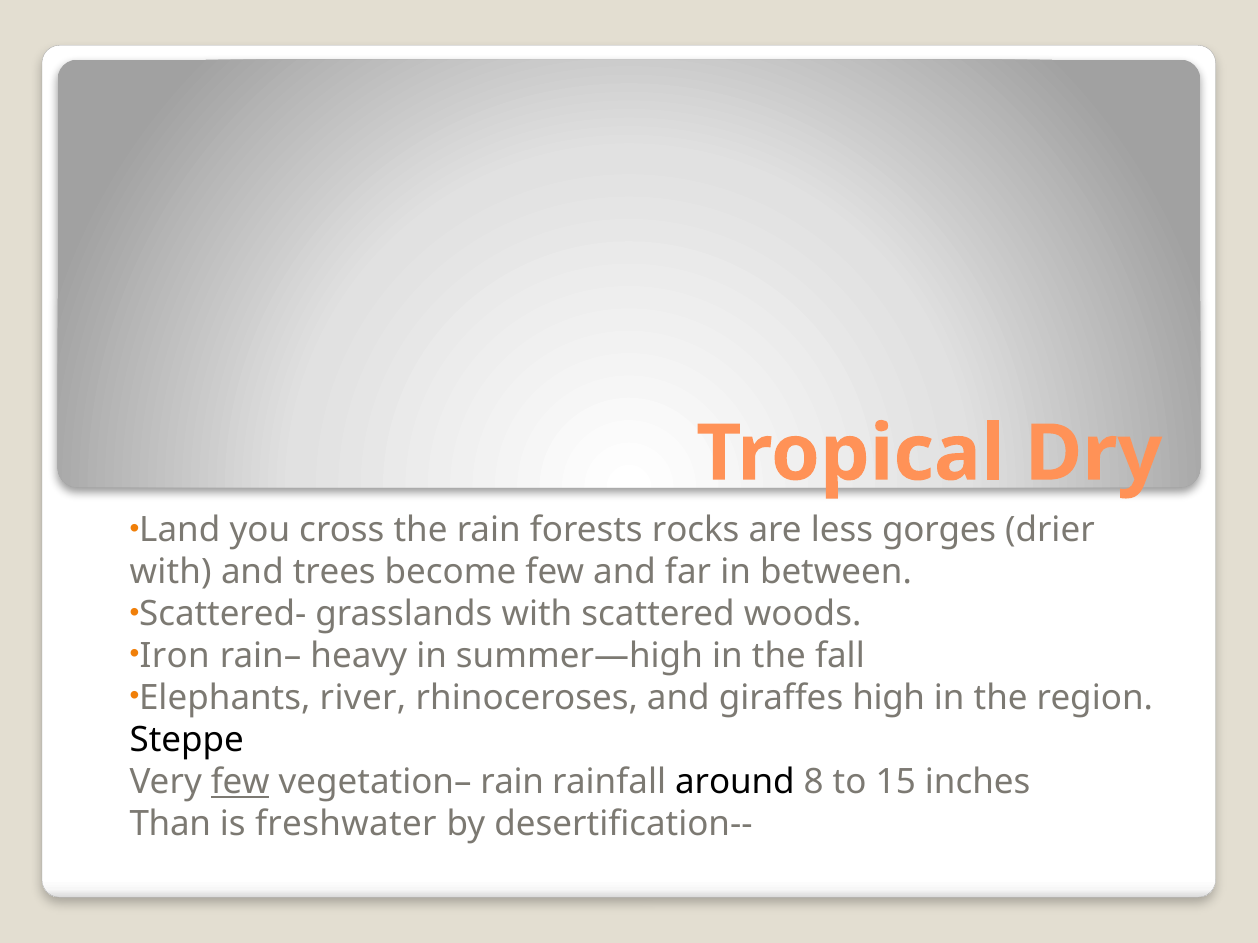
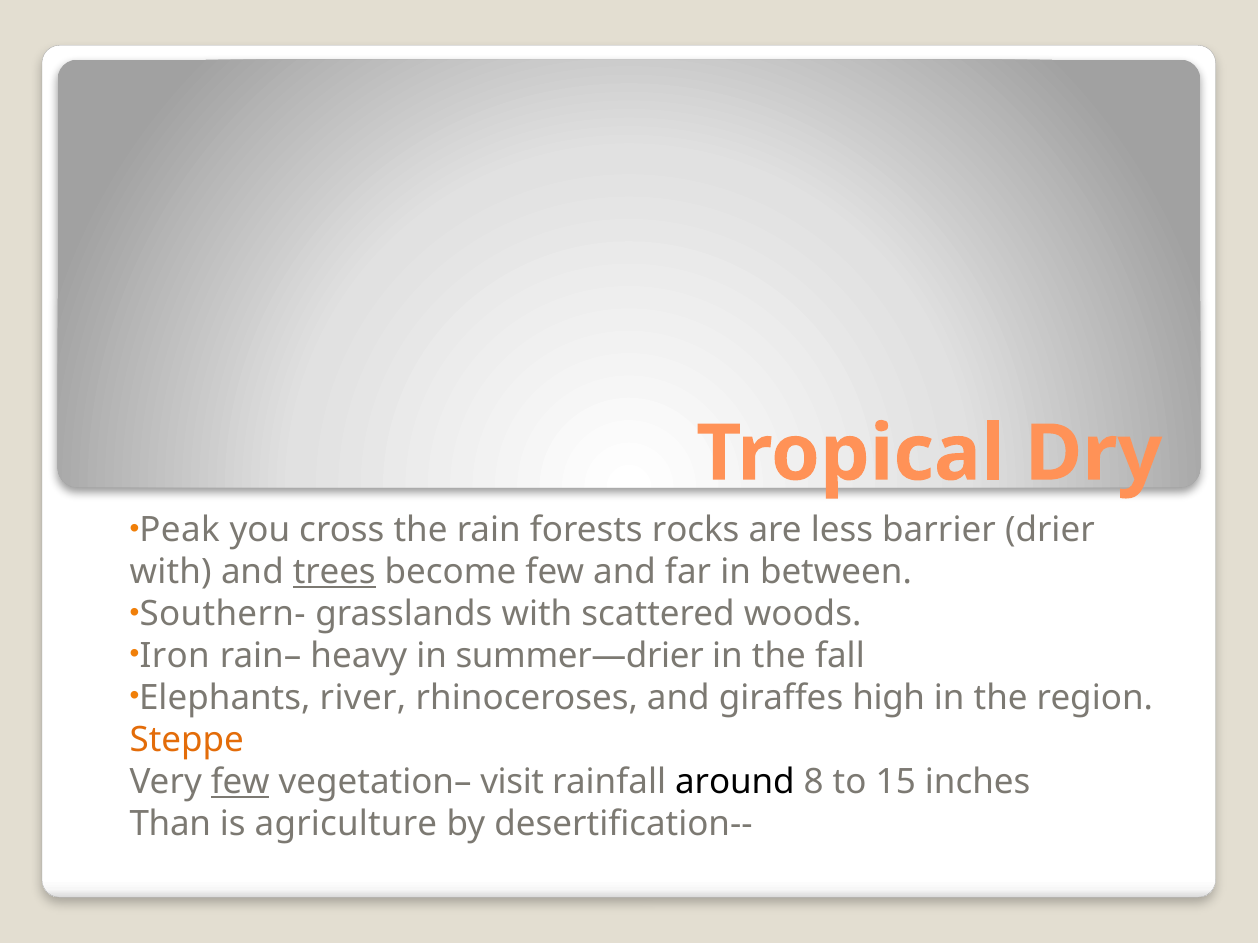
Land: Land -> Peak (180, 530)
gorges: gorges -> barrier (939, 530)
trees underline: none -> present (334, 572)
Scattered-: Scattered- -> Southern- (223, 614)
summer—high: summer—high -> summer—drier (580, 656)
Steppe colour: black -> orange (187, 740)
vegetation– rain: rain -> visit (512, 782)
freshwater: freshwater -> agriculture (346, 824)
